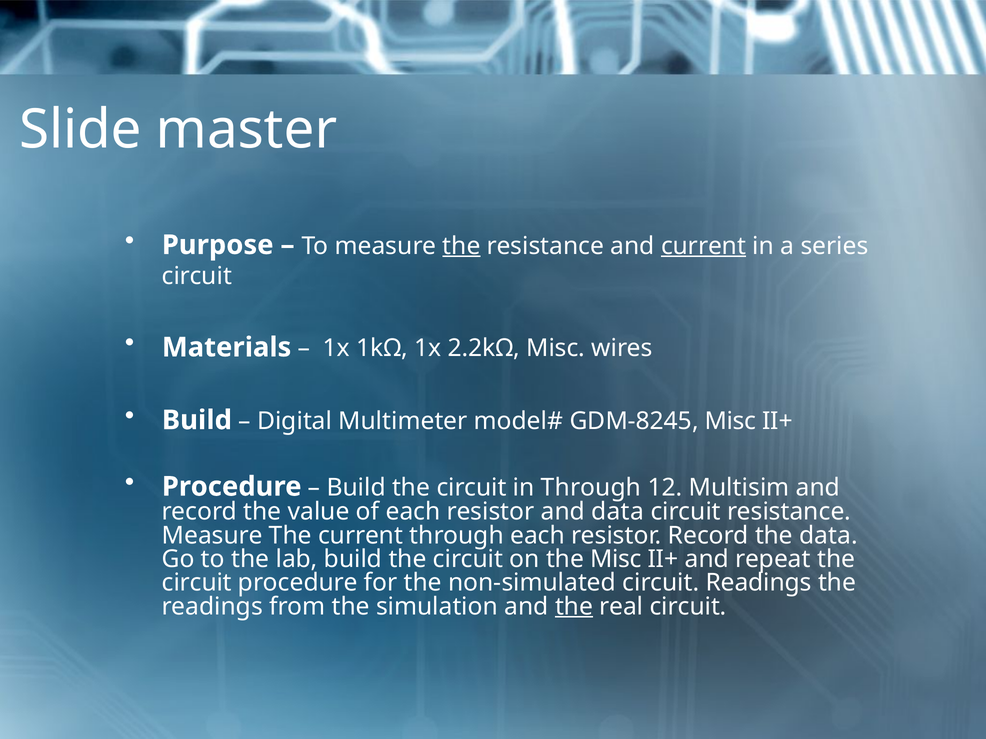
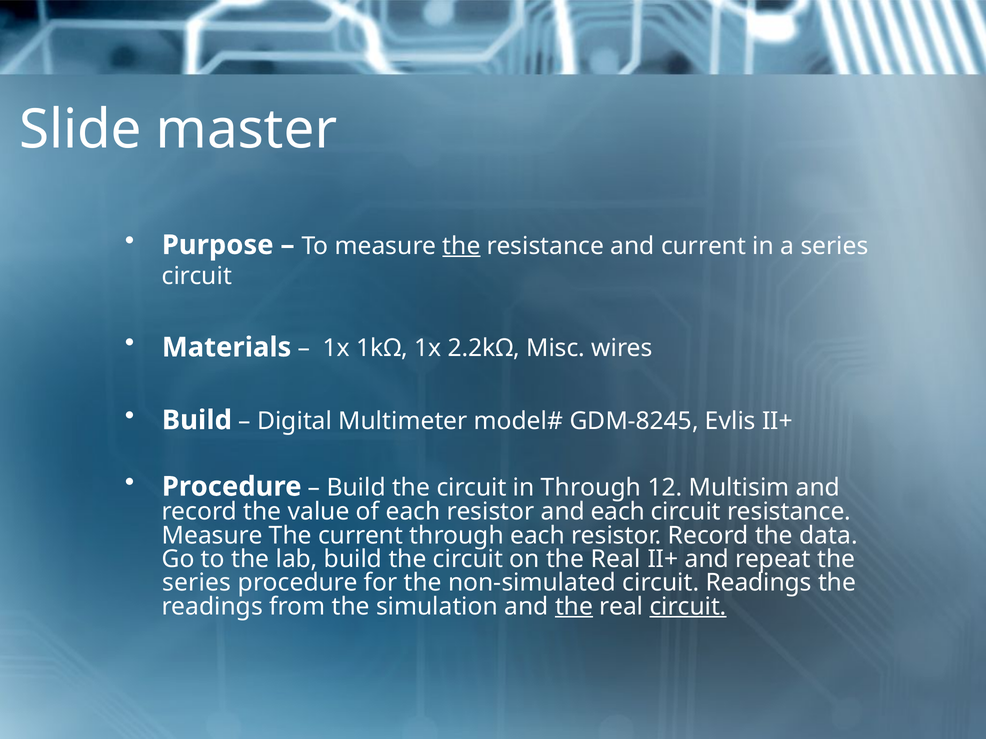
current underline: present -> none (704, 246)
GDM-8245 Misc: Misc -> Evlis (730, 421)
and data: data -> each (618, 512)
on the Misc: Misc -> Real (616, 559)
circuit: circuit -> series (197, 583)
circuit underline: none -> present (688, 607)
